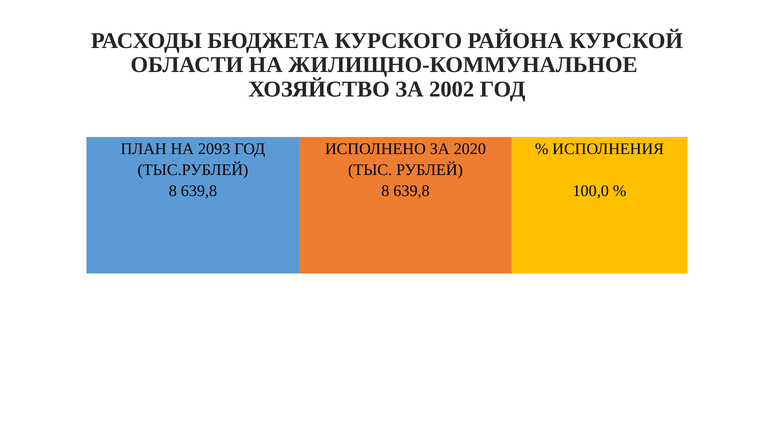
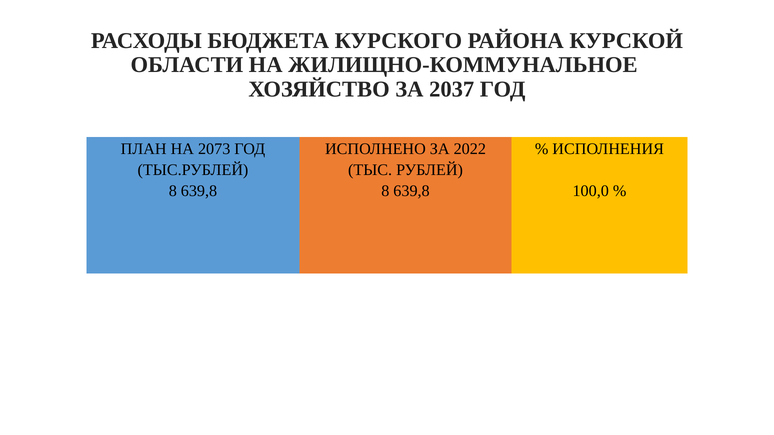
2002: 2002 -> 2037 (452, 89)
2093: 2093 -> 2073 (214, 149)
2020: 2020 -> 2022 (470, 149)
